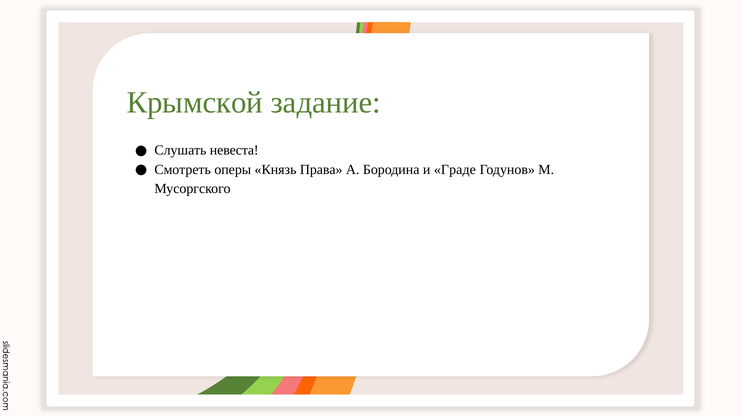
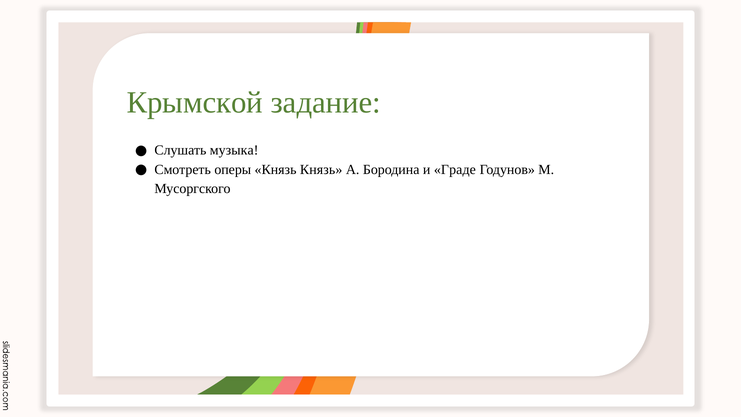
невеста: невеста -> музыка (234, 150)
Князь Права: Права -> Князь (321, 169)
